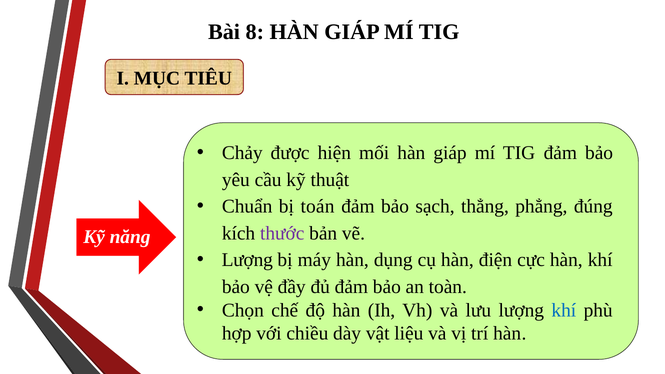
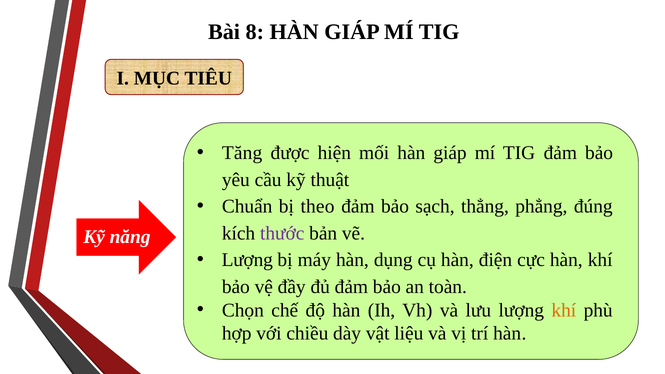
Chảy: Chảy -> Tăng (242, 153)
toán: toán -> theo (318, 207)
khí colour: blue -> orange (564, 310)
